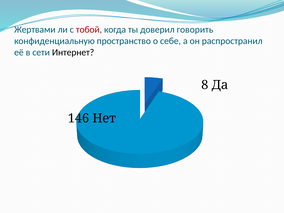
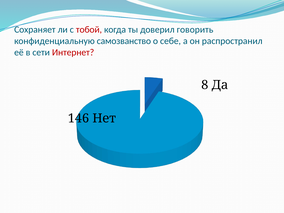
Жертвами: Жертвами -> Сохраняет (35, 30)
пространство: пространство -> самозванство (124, 41)
Интернет colour: black -> red (73, 52)
